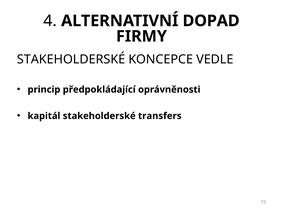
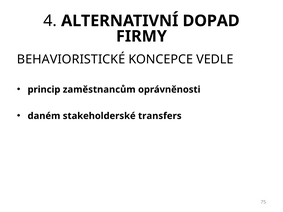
STAKEHOLDERSKÉ: STAKEHOLDERSKÉ -> BEHAVIORISTICKÉ (71, 59)
předpokládající: předpokládající -> zaměstnancům (99, 90)
kapitál: kapitál -> daném (44, 116)
